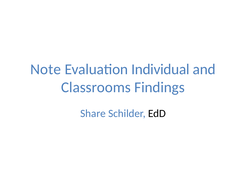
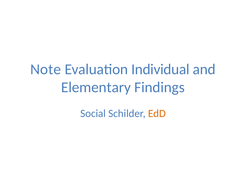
Classrooms: Classrooms -> Elementary (96, 87)
Share: Share -> Social (93, 113)
EdD colour: black -> orange (157, 113)
